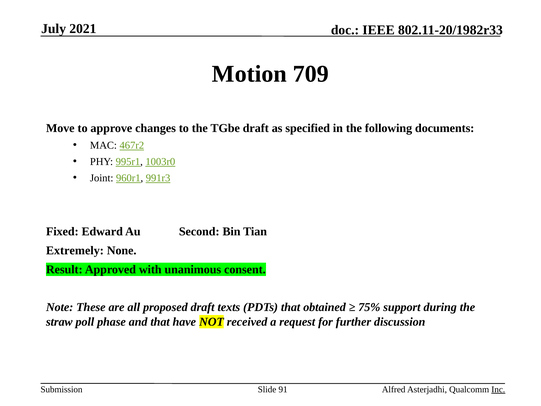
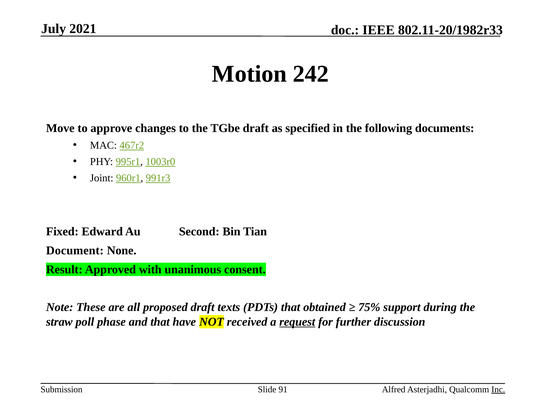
709: 709 -> 242 (311, 74)
Extremely: Extremely -> Document (75, 250)
request underline: none -> present (297, 322)
